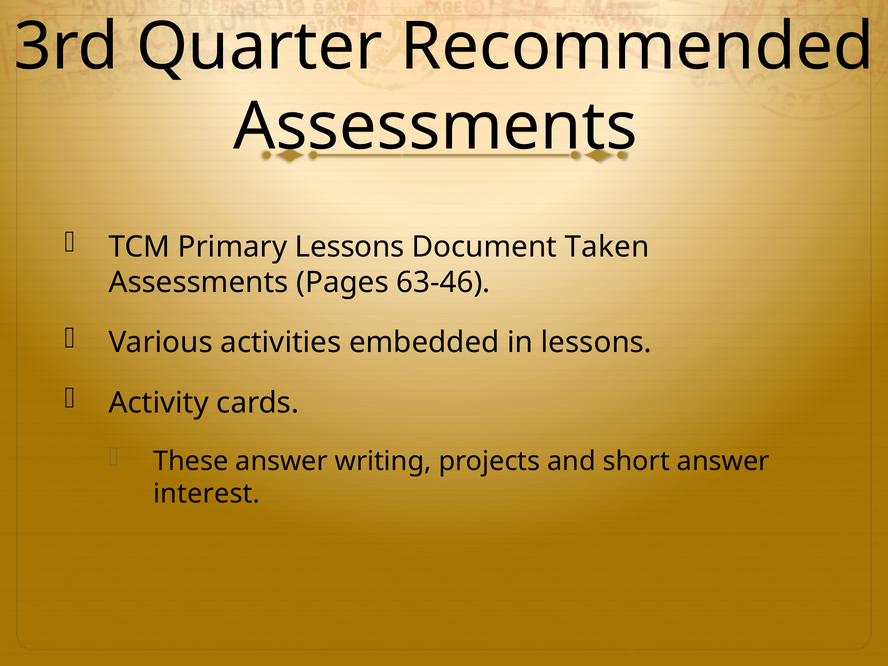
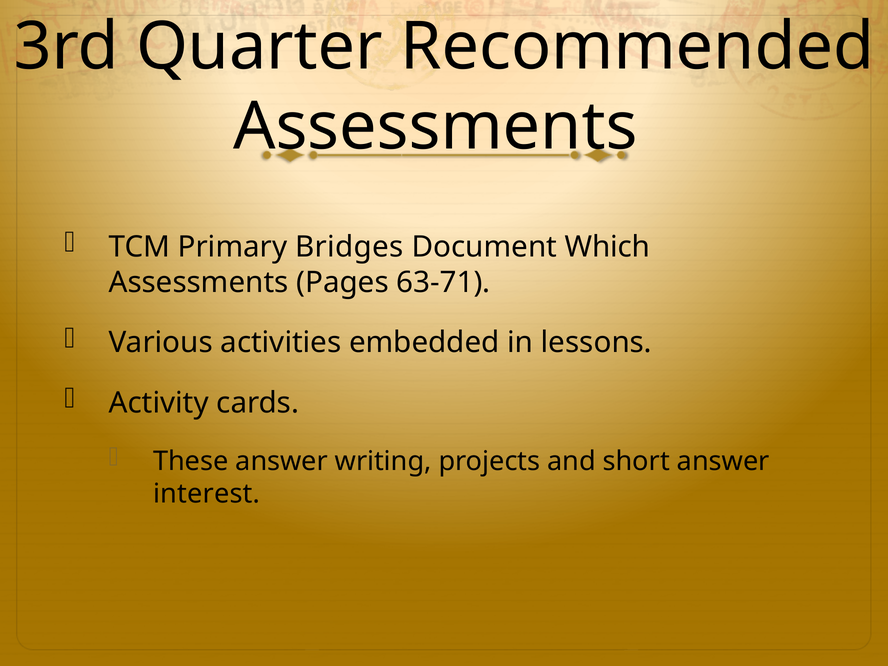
Primary Lessons: Lessons -> Bridges (349, 247)
Taken: Taken -> Which (607, 247)
63-46: 63-46 -> 63-71 (443, 282)
